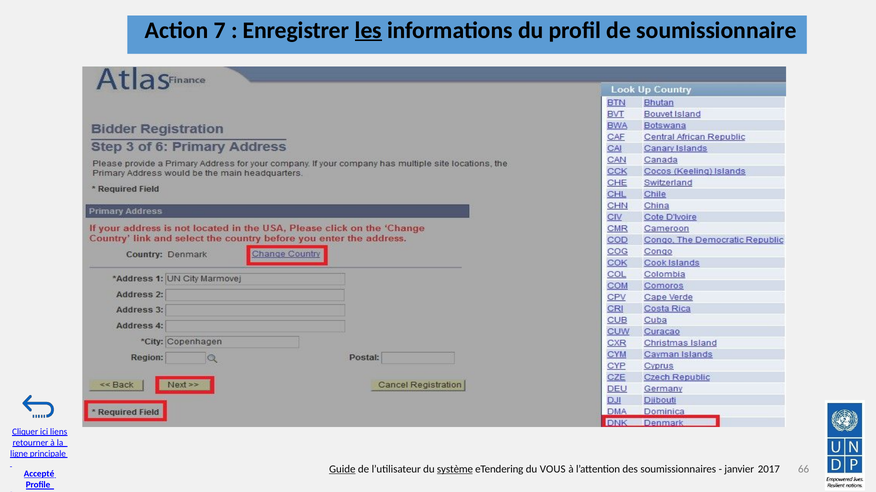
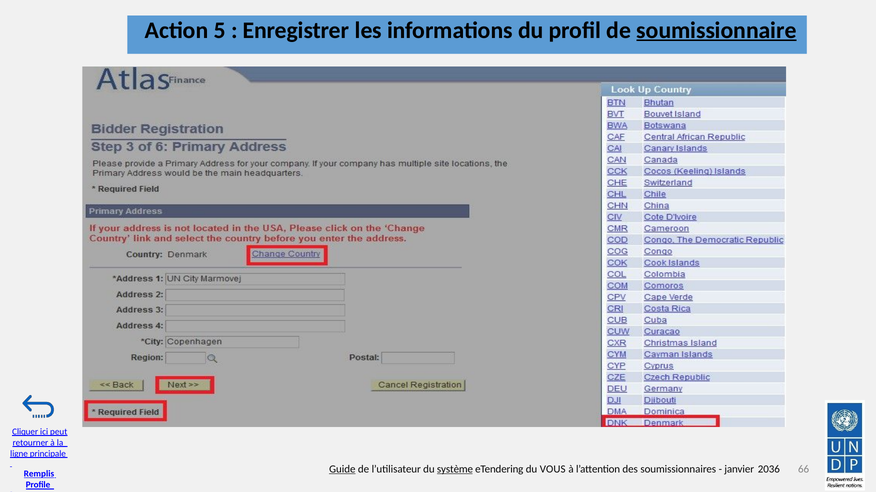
7: 7 -> 5 (220, 30)
les underline: present -> none (368, 30)
soumissionnaire underline: none -> present (716, 30)
liens: liens -> peut (59, 432)
2017: 2017 -> 2036 (769, 470)
Accepté: Accepté -> Remplis (39, 474)
